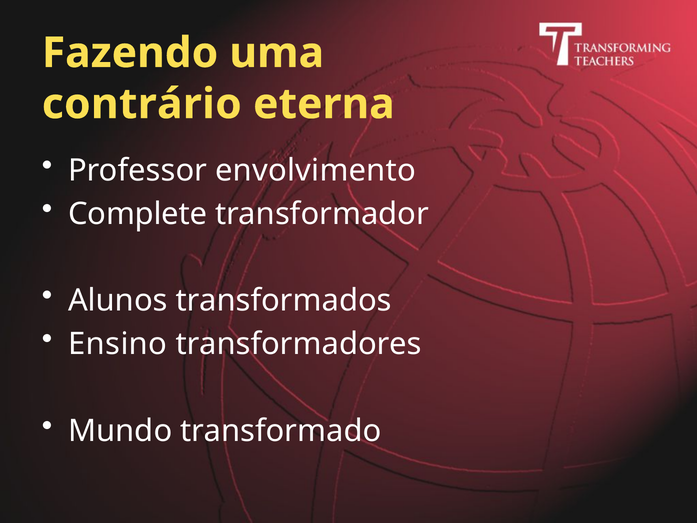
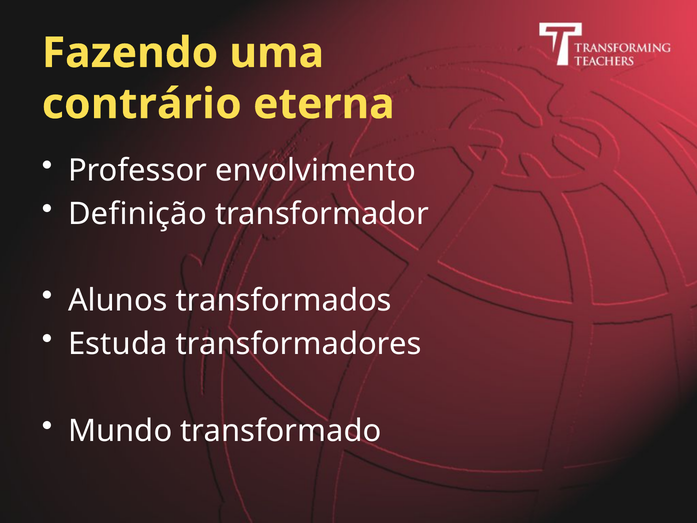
Complete: Complete -> Definição (137, 214)
Ensino: Ensino -> Estuda (118, 344)
